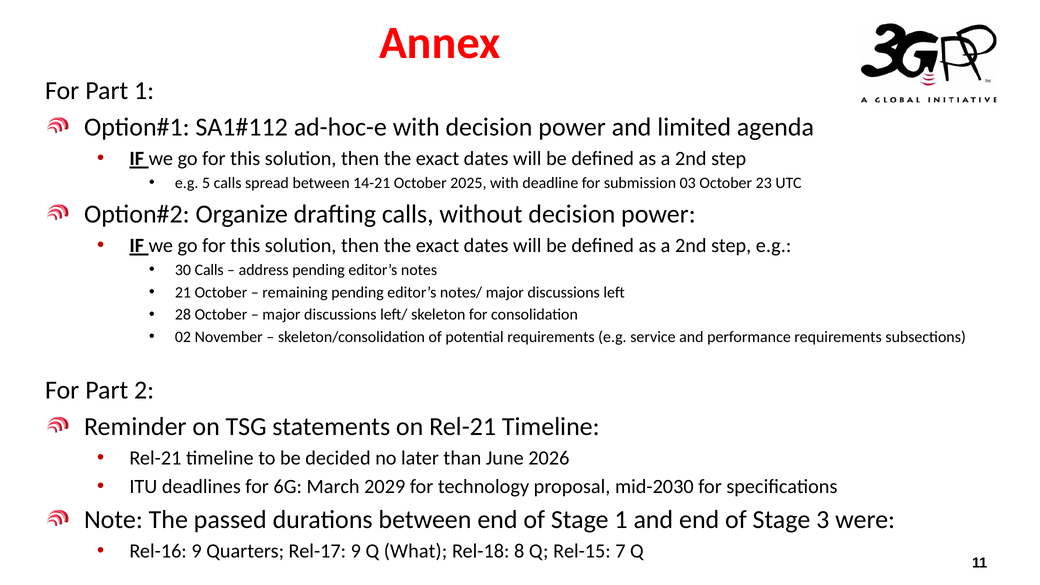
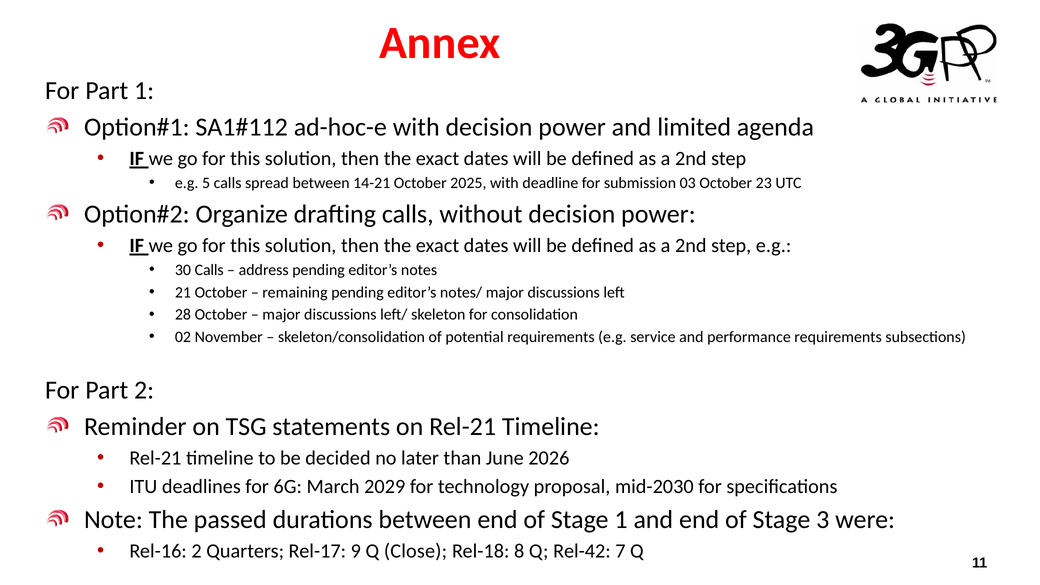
Rel-16 9: 9 -> 2 (197, 551)
What: What -> Close (416, 551)
Rel-15: Rel-15 -> Rel-42 (582, 551)
